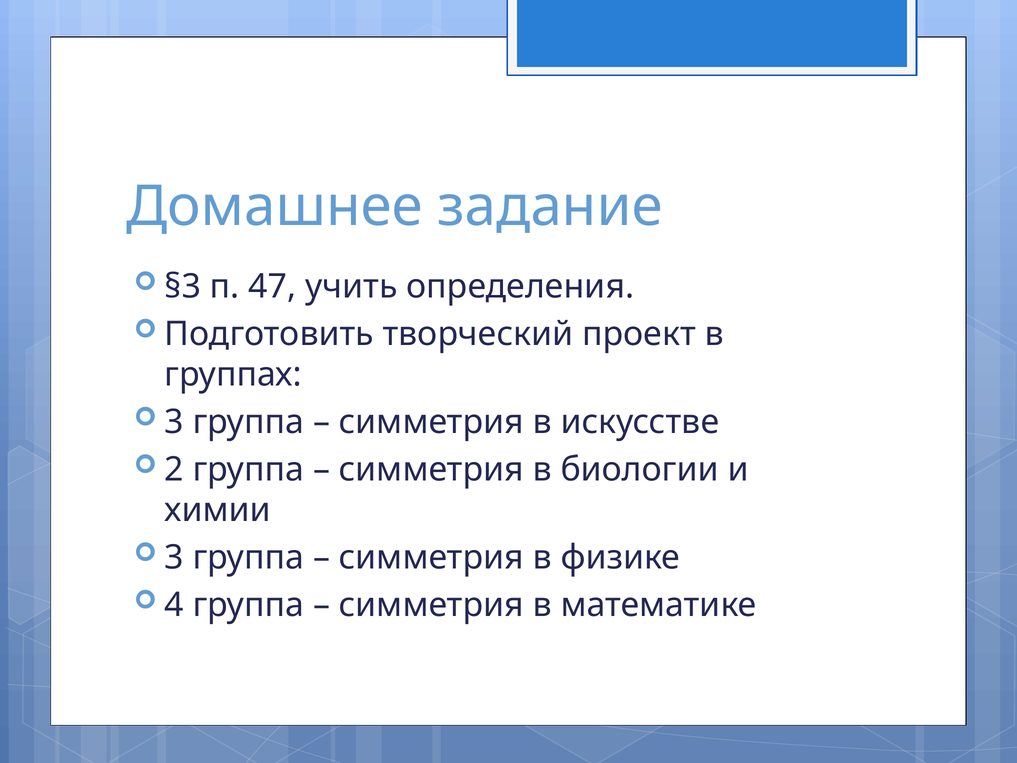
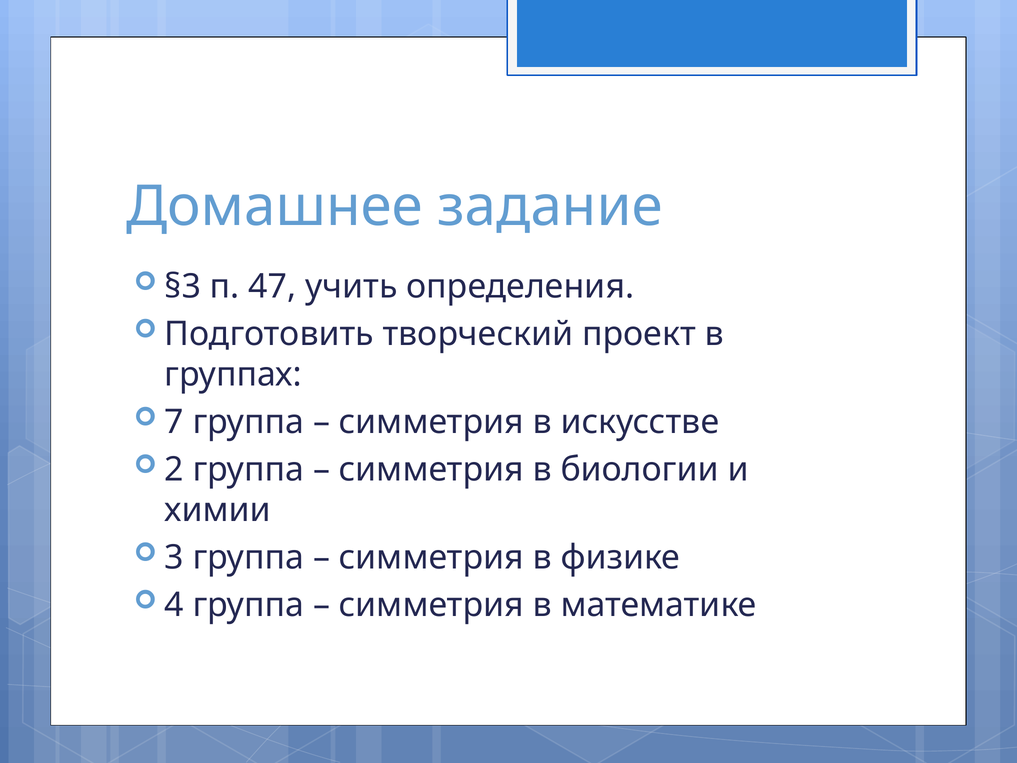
3: 3 -> 7 (174, 422)
